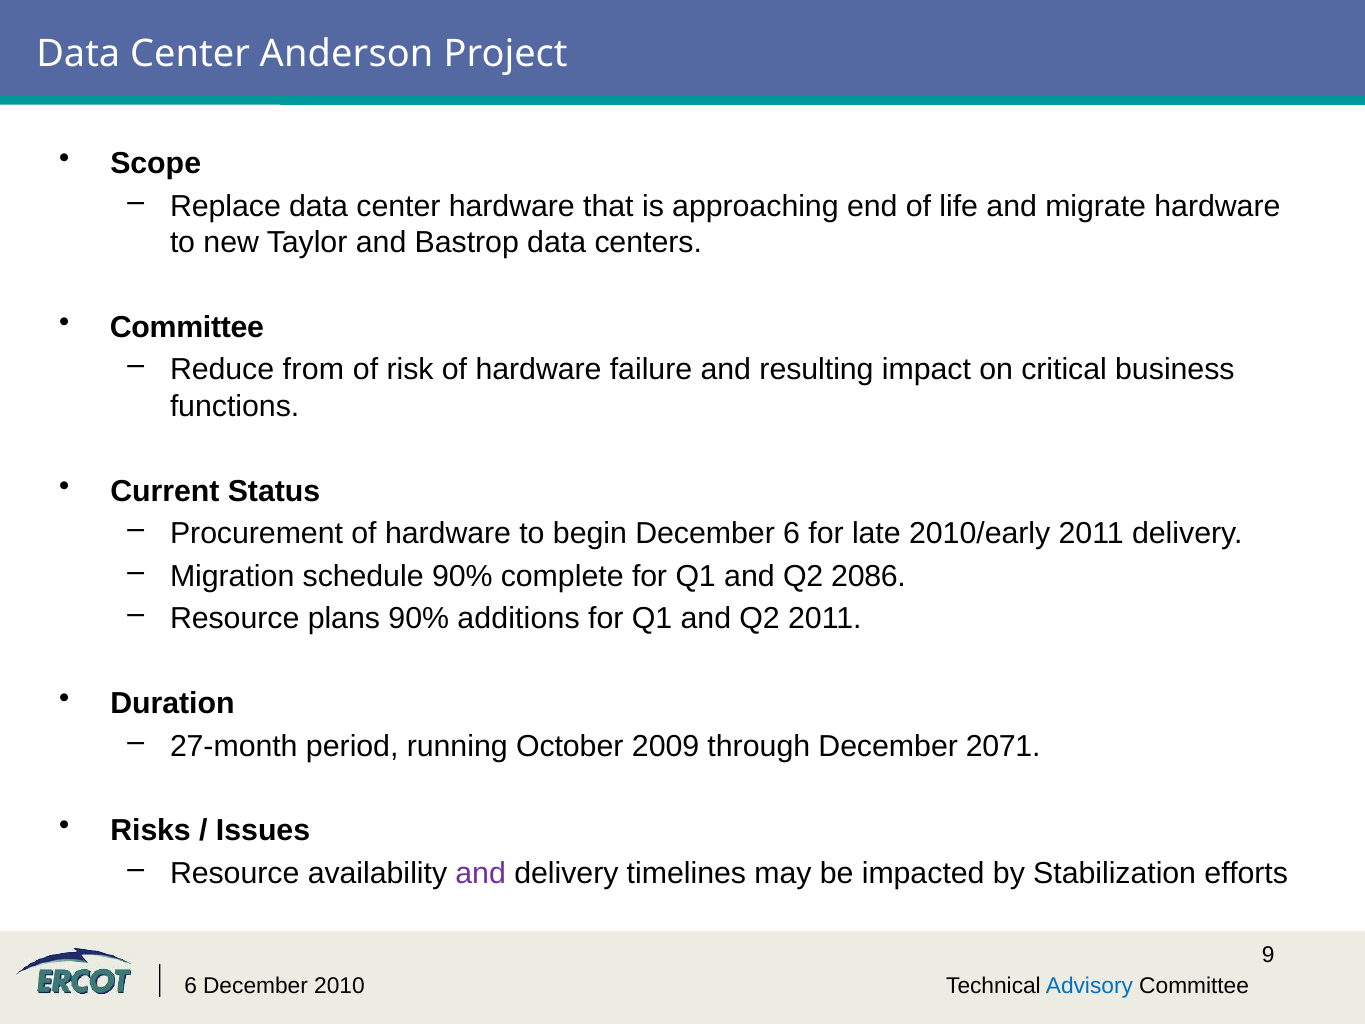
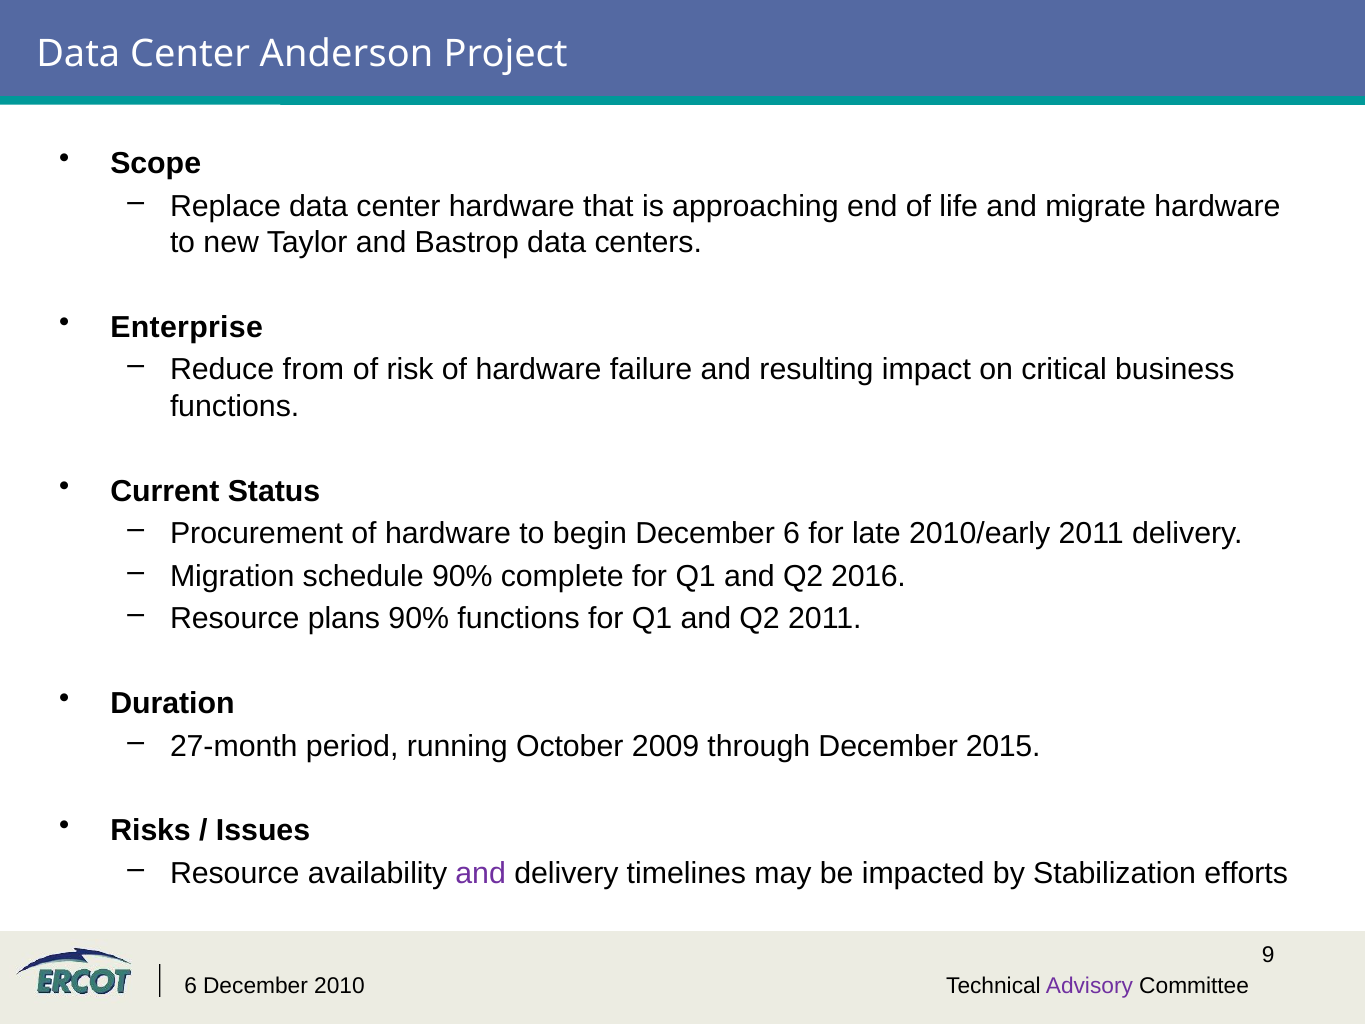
Committee: Committee -> Enterprise (187, 327)
2086: 2086 -> 2016 (869, 576)
90% additions: additions -> functions (518, 618)
2071: 2071 -> 2015 (1003, 746)
Advisory colour: blue -> purple (1089, 986)
